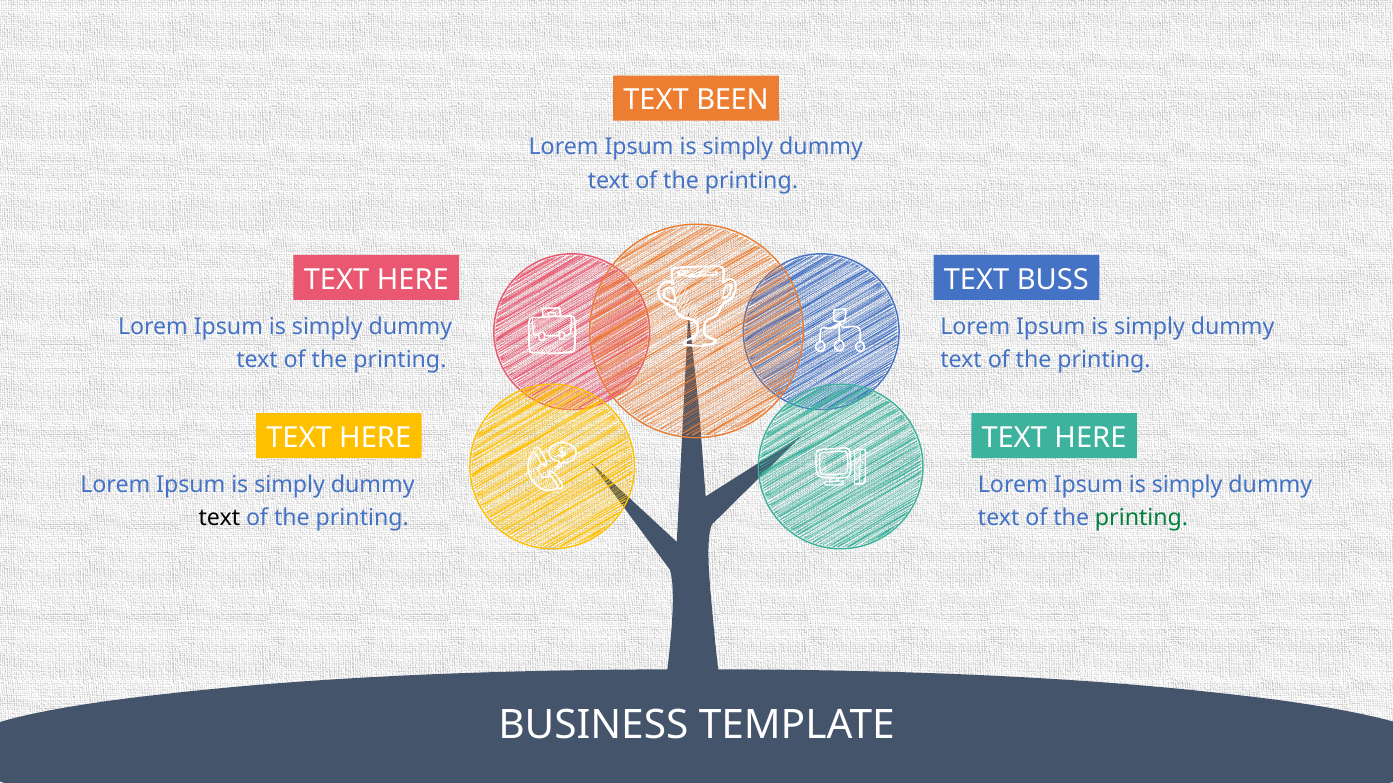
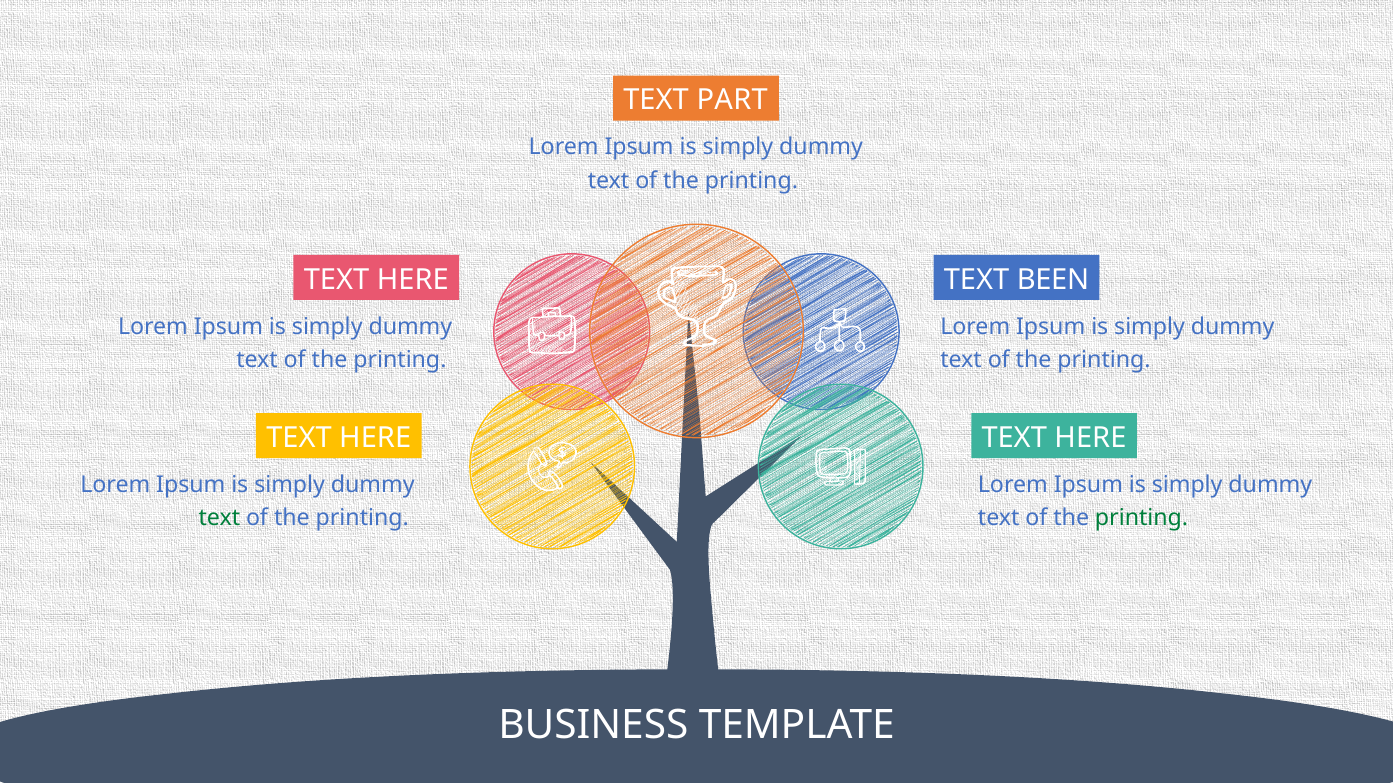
BEEN: BEEN -> PART (732, 100)
BUSS: BUSS -> BEEN (1053, 280)
text colour: black -> green (219, 519)
